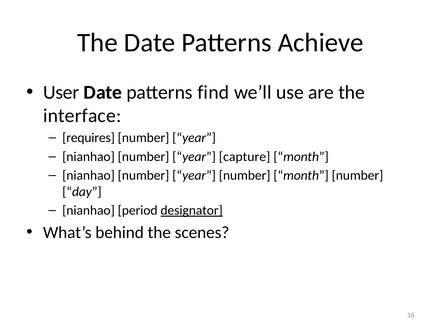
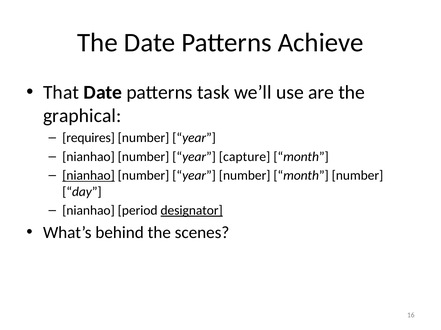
User: User -> That (61, 93)
find: find -> task (213, 93)
interface: interface -> graphical (82, 116)
nianhao underline: none -> present (89, 176)
